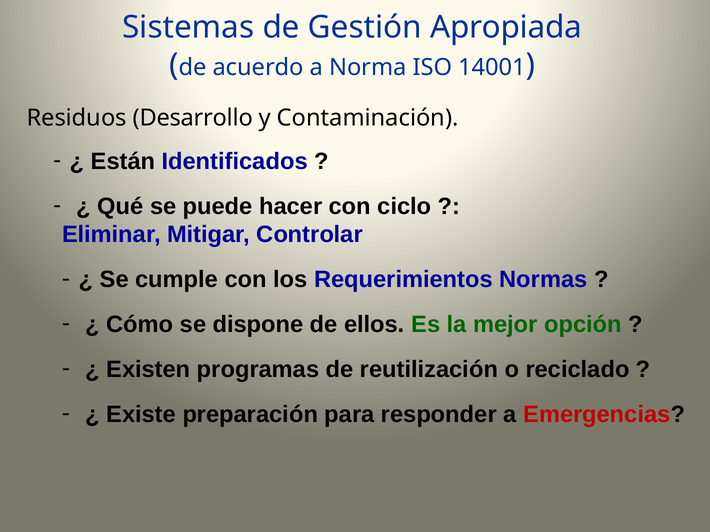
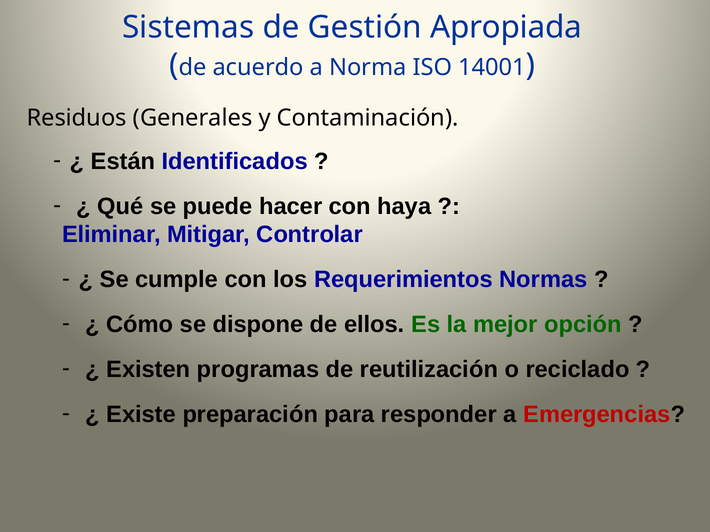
Desarrollo: Desarrollo -> Generales (193, 118)
ciclo: ciclo -> haya (404, 206)
